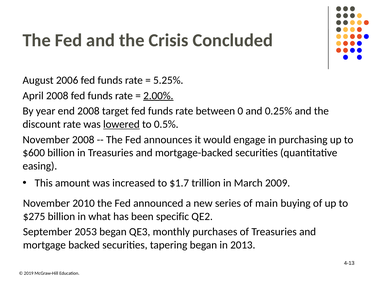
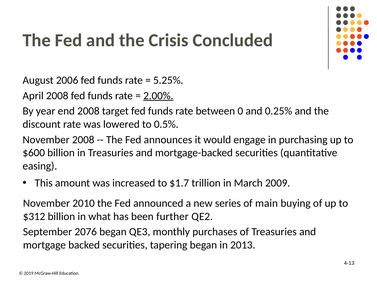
lowered underline: present -> none (121, 124)
$275: $275 -> $312 (34, 216)
specific: specific -> further (172, 216)
2053: 2053 -> 2076 (86, 232)
